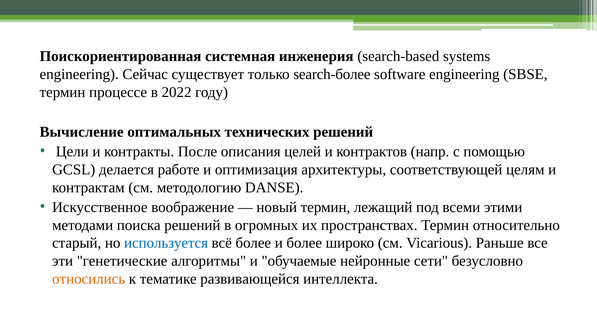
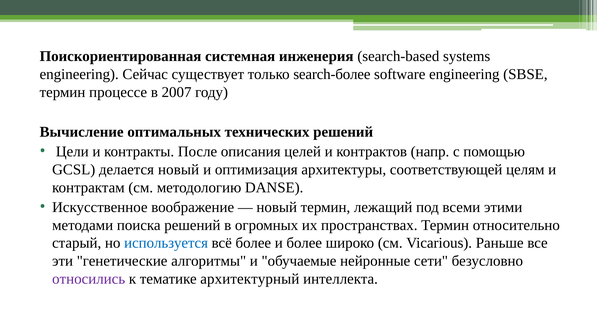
2022: 2022 -> 2007 (177, 92)
делается работе: работе -> новый (179, 169)
относились colour: orange -> purple (89, 279)
развивающейся: развивающейся -> архитектурный (250, 279)
